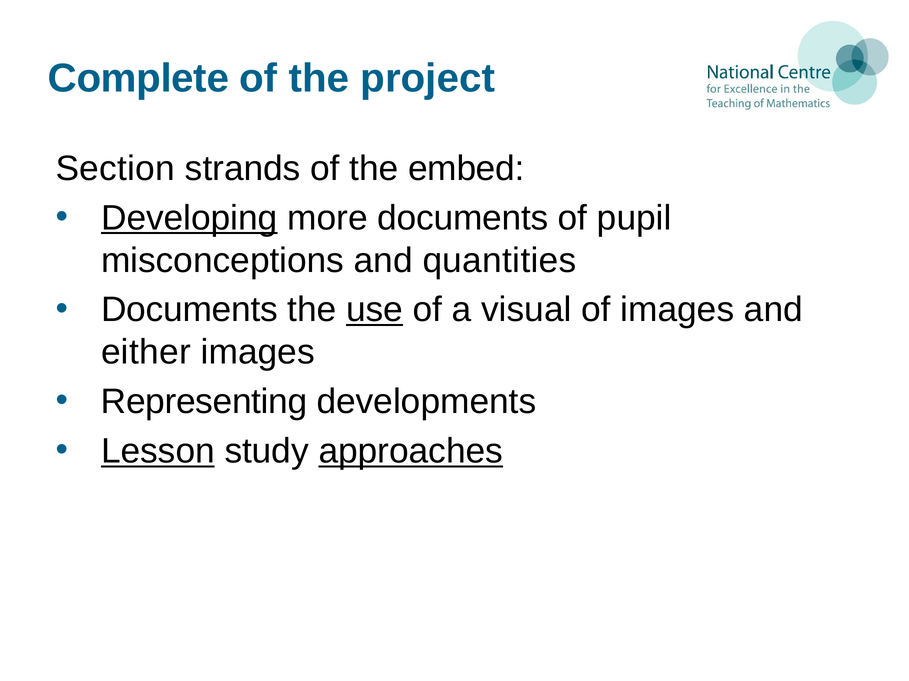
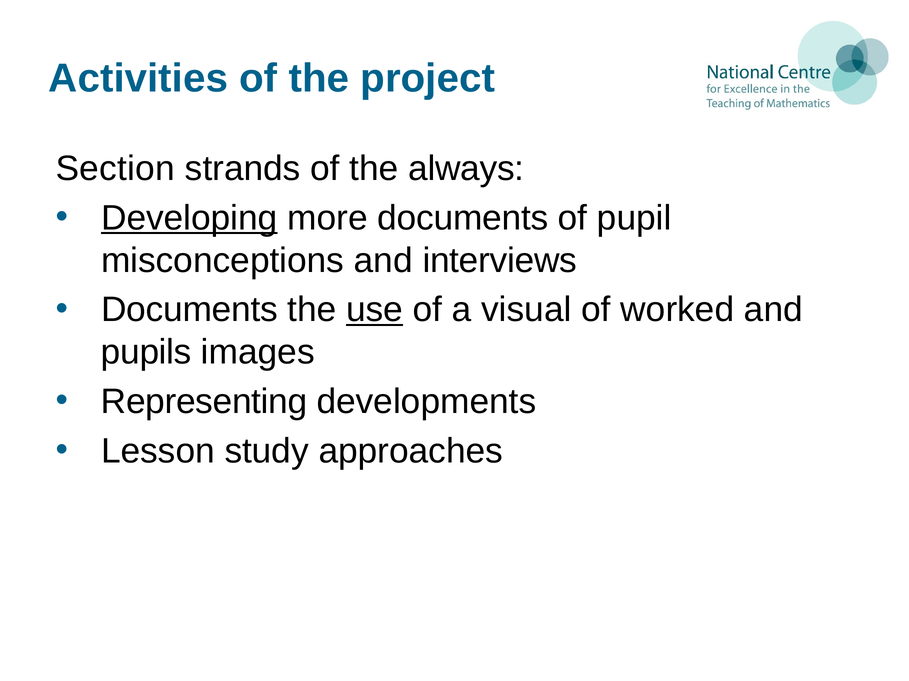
Complete: Complete -> Activities (138, 78)
embed: embed -> always (466, 169)
quantities: quantities -> interviews (500, 261)
of images: images -> worked (677, 310)
either: either -> pupils (146, 353)
Lesson underline: present -> none (158, 452)
approaches underline: present -> none (411, 452)
